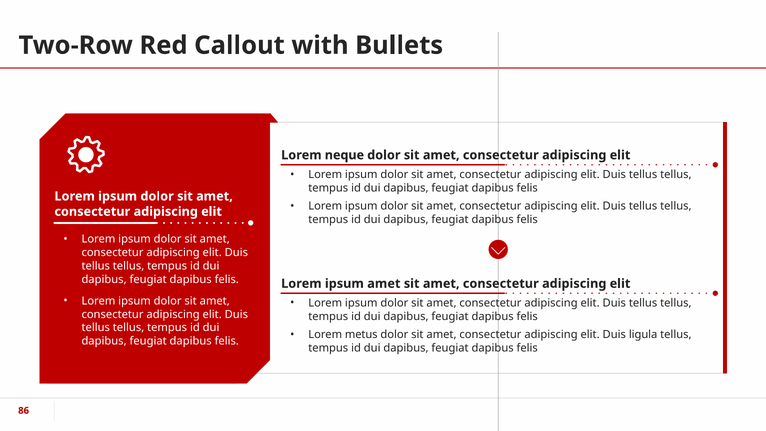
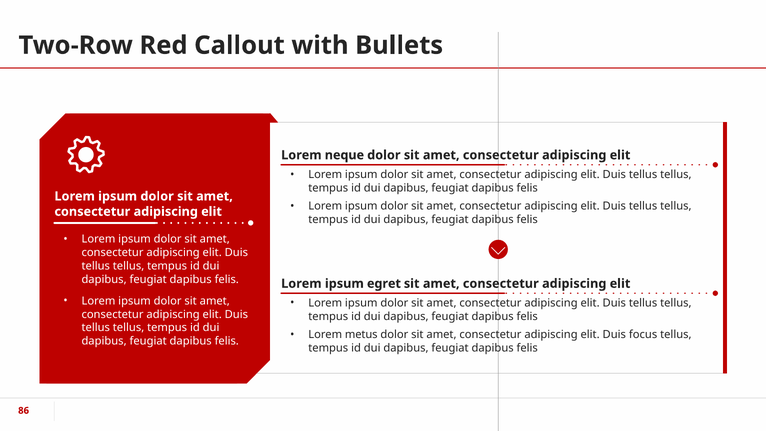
ipsum amet: amet -> egret (384, 284)
ligula: ligula -> focus (643, 334)
